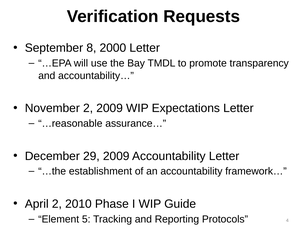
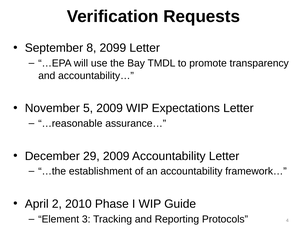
2000: 2000 -> 2099 (113, 48)
November 2: 2 -> 5 (88, 108)
5: 5 -> 3 (86, 219)
